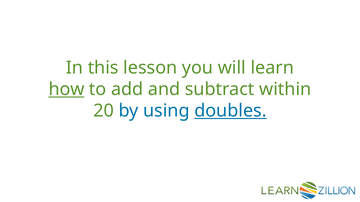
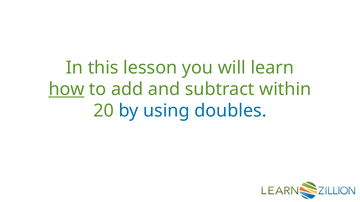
doubles underline: present -> none (230, 111)
